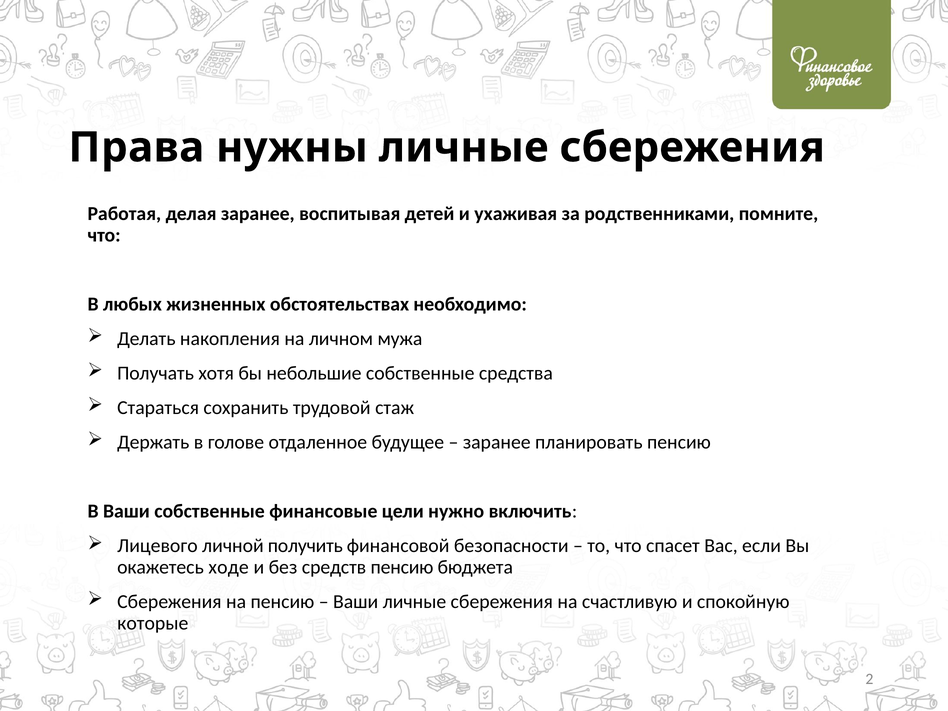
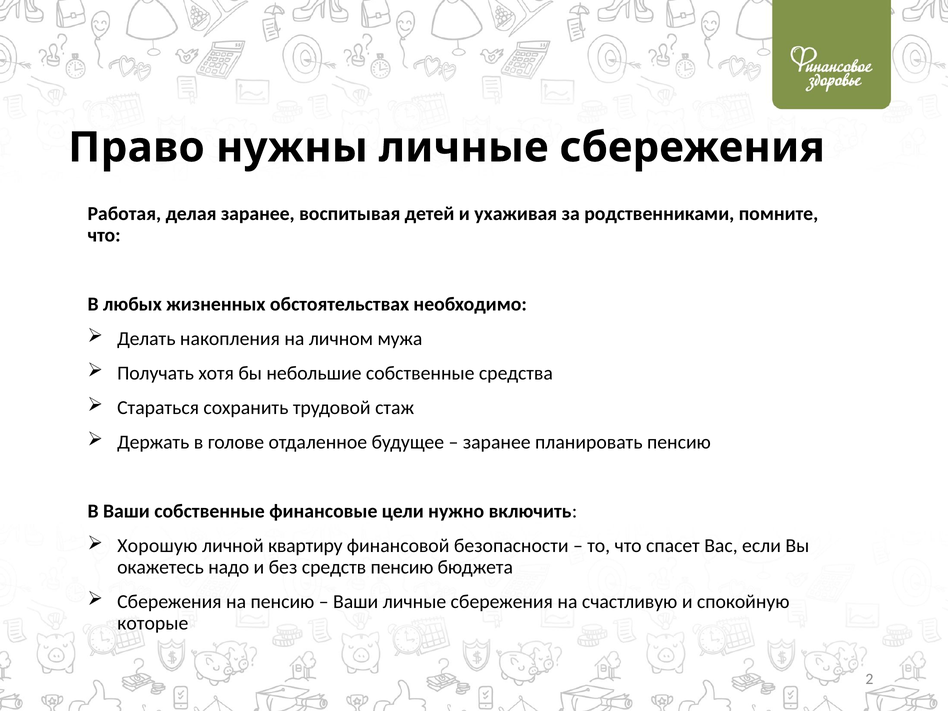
Права: Права -> Право (136, 147)
Лицевого: Лицевого -> Хорошую (157, 546)
получить: получить -> квартиру (305, 546)
ходе: ходе -> надо (229, 567)
